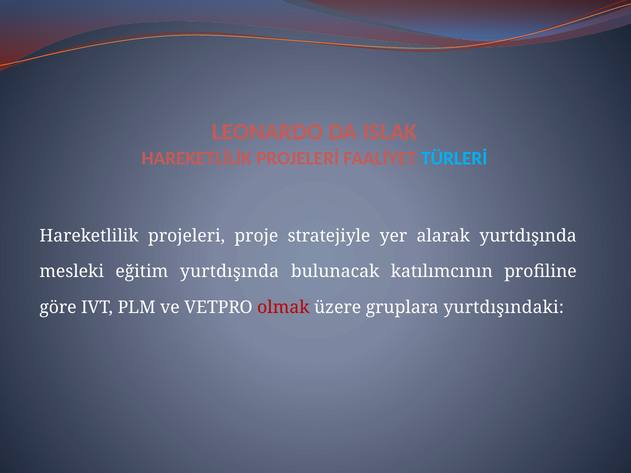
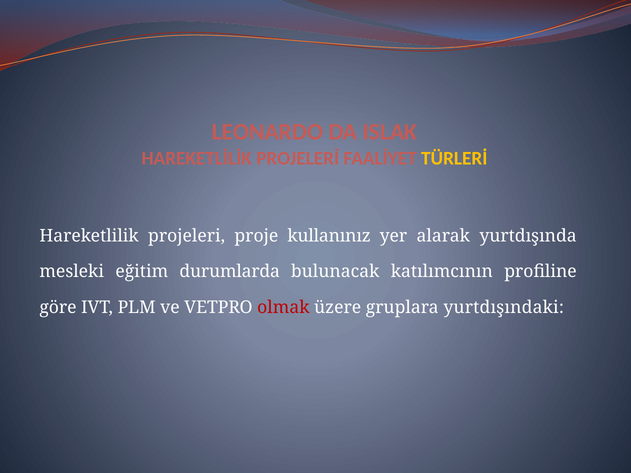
TÜRLERİ colour: light blue -> yellow (454, 158)
stratejiyle: stratejiyle -> kullanınız (329, 236)
eğitim yurtdışında: yurtdışında -> durumlarda (230, 272)
